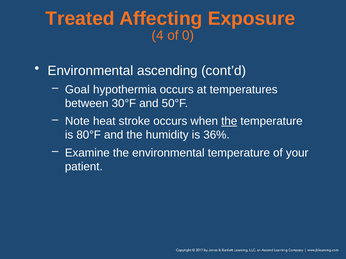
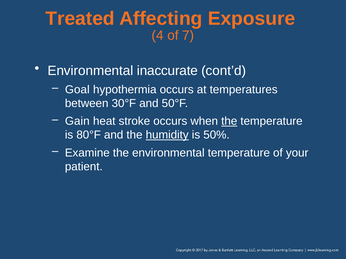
0: 0 -> 7 (188, 35)
ascending: ascending -> inaccurate (167, 71)
Note: Note -> Gain (77, 121)
humidity underline: none -> present (167, 135)
36%: 36% -> 50% (216, 135)
